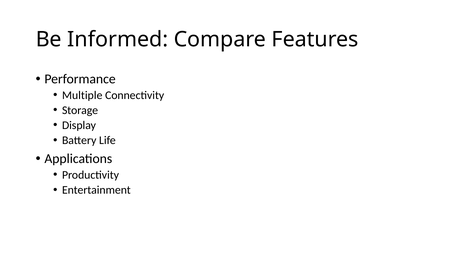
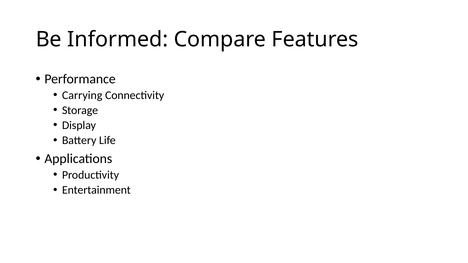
Multiple: Multiple -> Carrying (82, 95)
